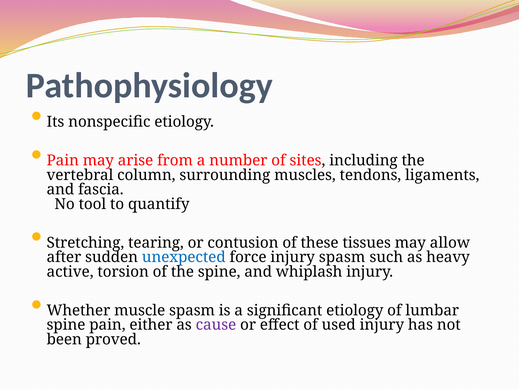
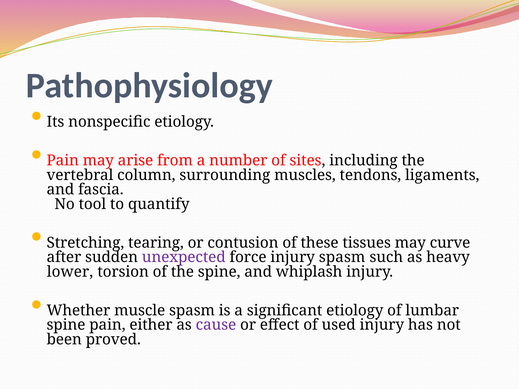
allow: allow -> curve (450, 243)
unexpected colour: blue -> purple (184, 257)
active: active -> lower (70, 272)
